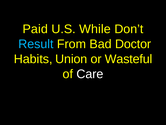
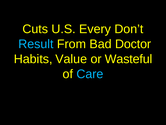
Paid: Paid -> Cuts (35, 29)
While: While -> Every (95, 29)
Union: Union -> Value (71, 59)
Care colour: white -> light blue (90, 74)
